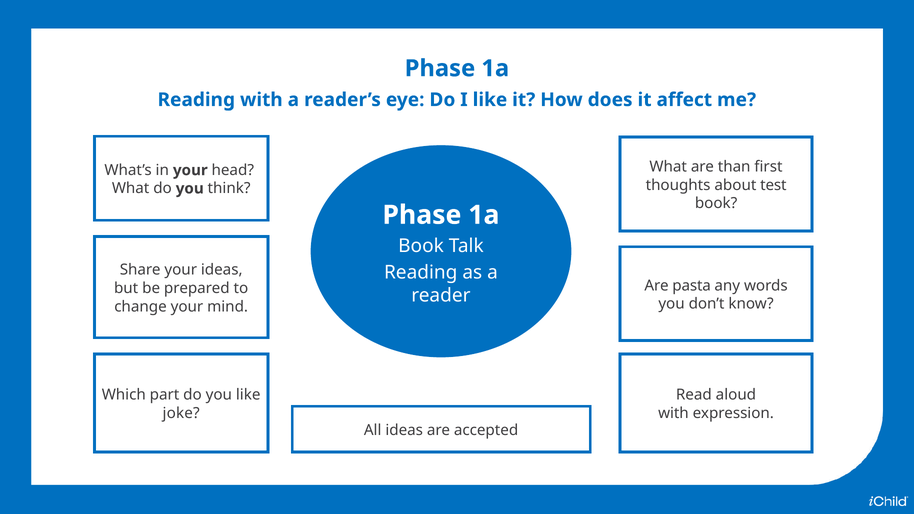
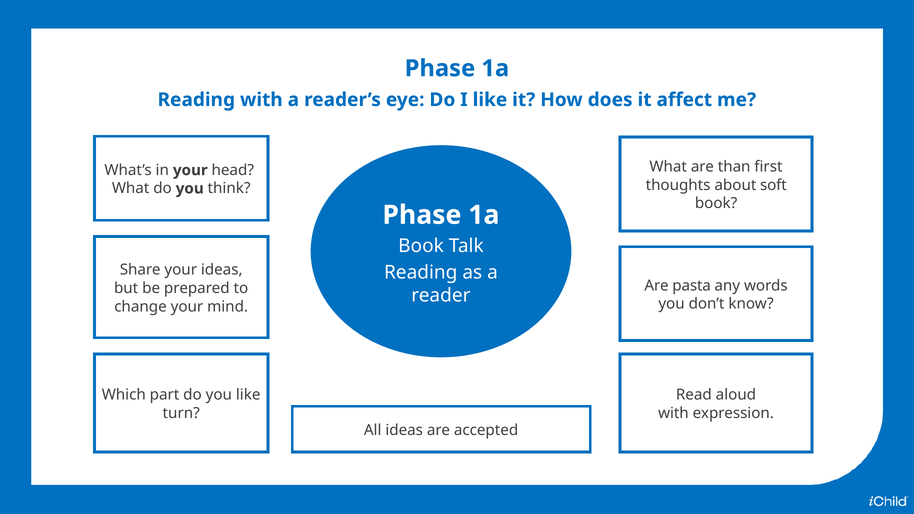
test: test -> soft (773, 185)
joke: joke -> turn (181, 413)
